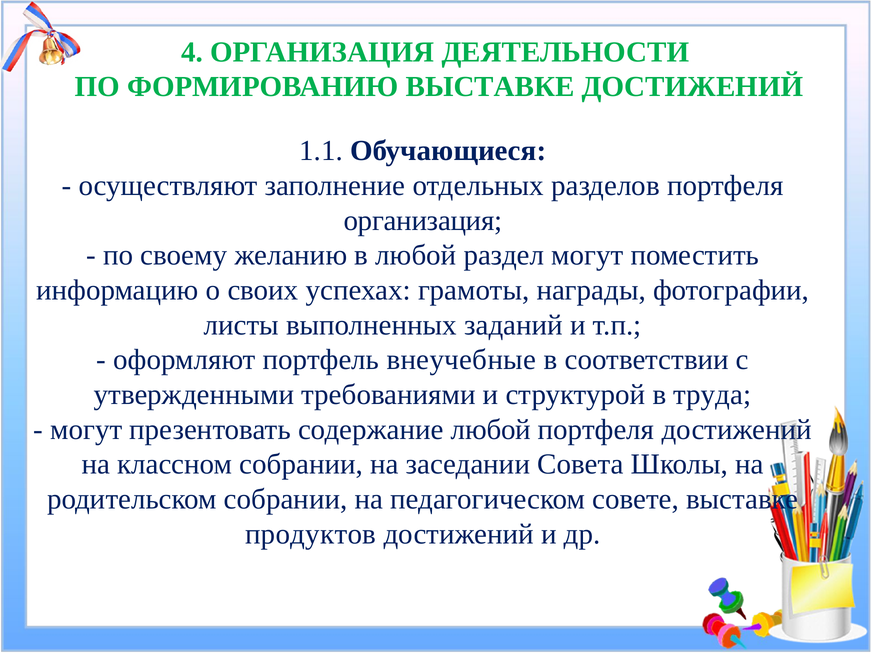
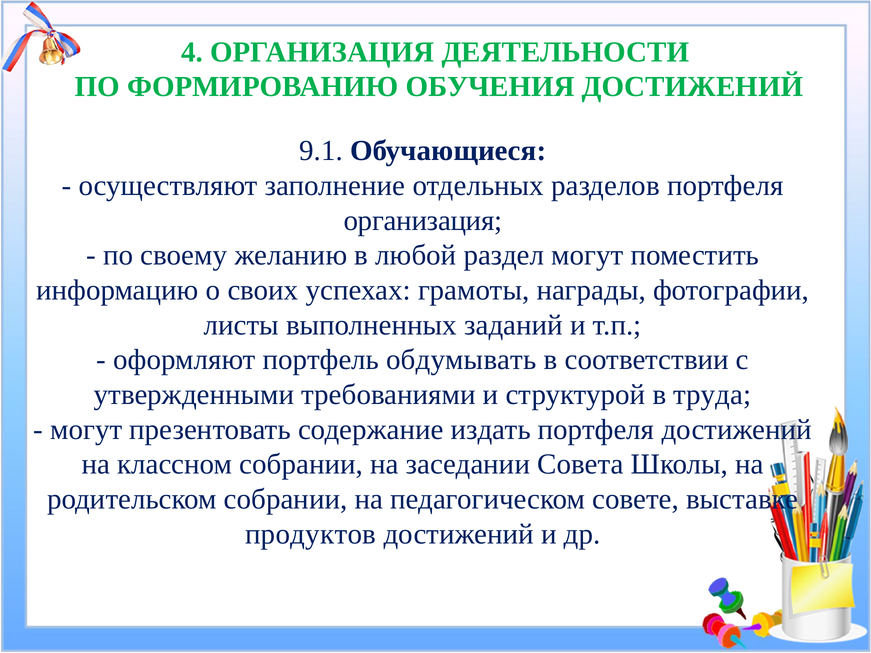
ФОРМИРОВАНИЮ ВЫСТАВКЕ: ВЫСТАВКЕ -> ОБУЧЕНИЯ (490, 87)
1.1: 1.1 -> 9.1 (321, 151)
внеучебные: внеучебные -> обдумывать (461, 360)
содержание любой: любой -> издать (491, 430)
